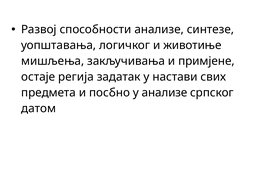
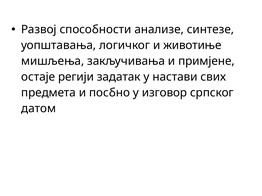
регија: регија -> регији (76, 77)
у анализе: анализе -> изговор (164, 93)
